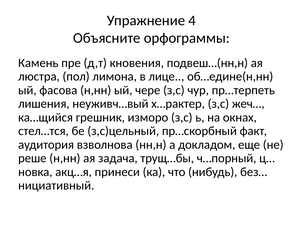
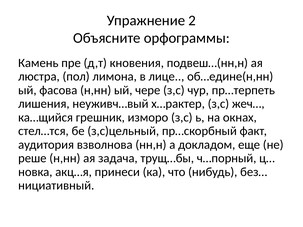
4: 4 -> 2 (192, 20)
